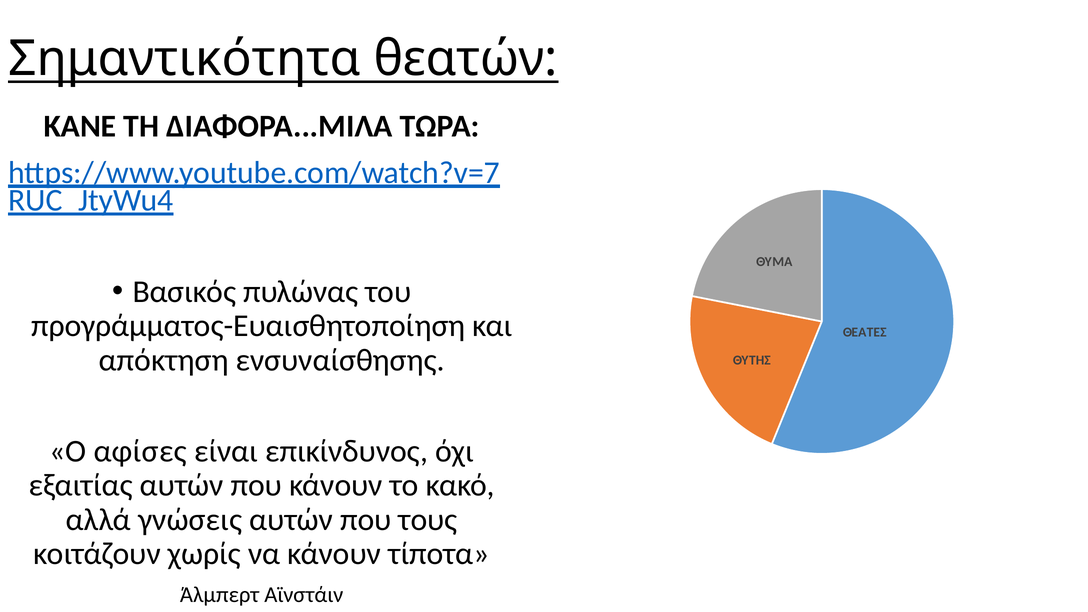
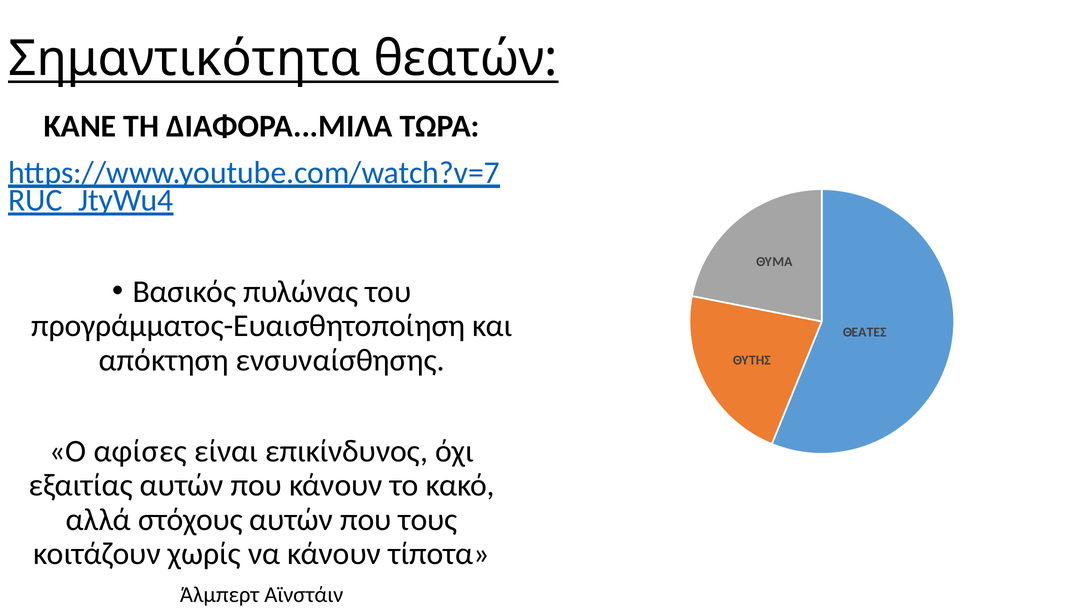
γνώσεις: γνώσεις -> στόχους (190, 520)
